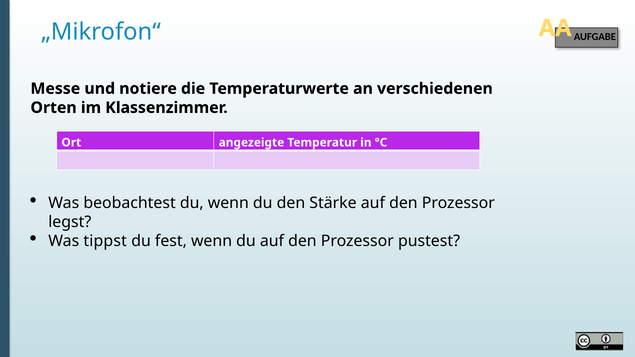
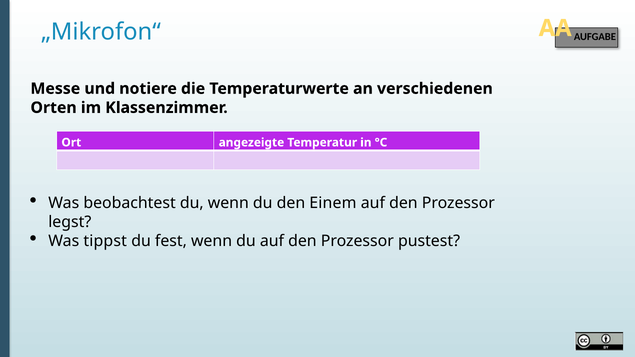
Stärke: Stärke -> Einem (333, 203)
